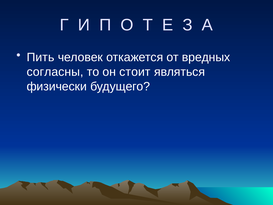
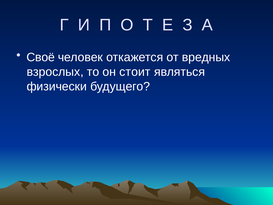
Пить: Пить -> Своё (41, 57)
согласны: согласны -> взрослых (55, 72)
